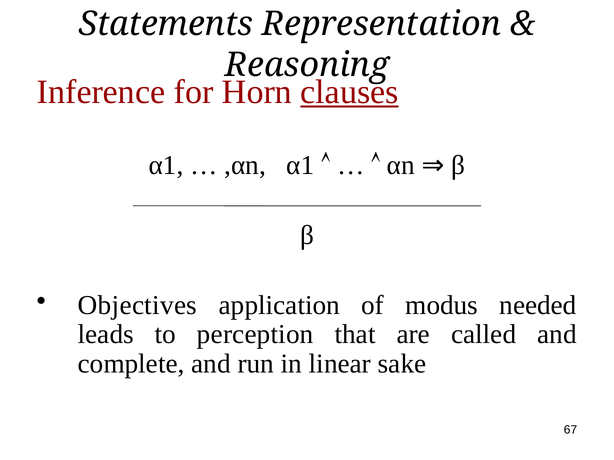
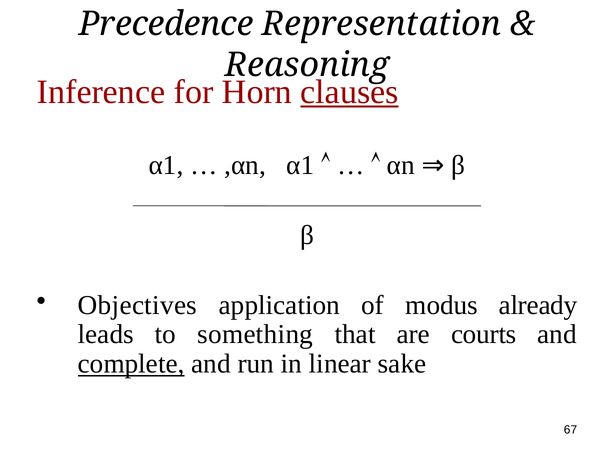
Statements: Statements -> Precedence (166, 24)
needed: needed -> already (538, 305)
perception: perception -> something (255, 335)
called: called -> courts (484, 335)
complete underline: none -> present (131, 364)
